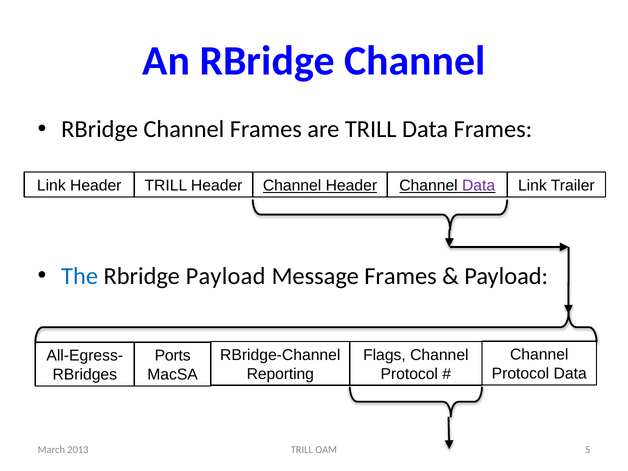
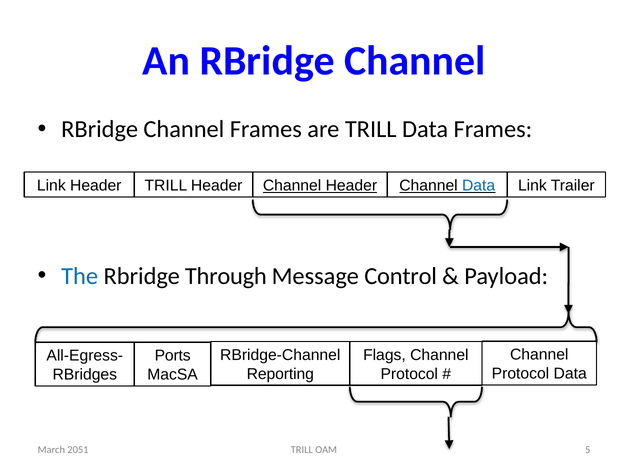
Data colour: purple -> blue (479, 186)
Rbridge Payload: Payload -> Through (226, 276)
Message Frames: Frames -> Control (401, 276)
2013: 2013 -> 2051 (78, 450)
